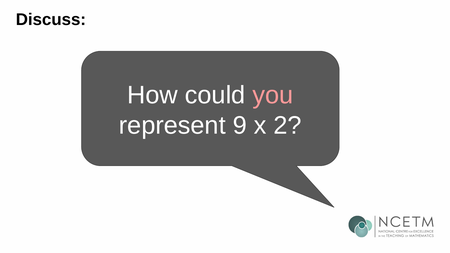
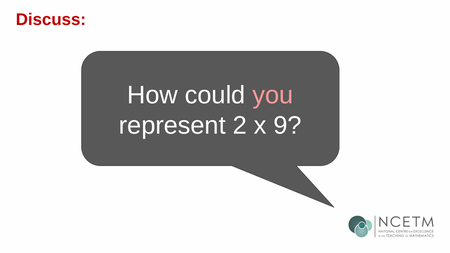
Discuss colour: black -> red (51, 20)
9: 9 -> 2 (240, 125)
2: 2 -> 9 (287, 125)
